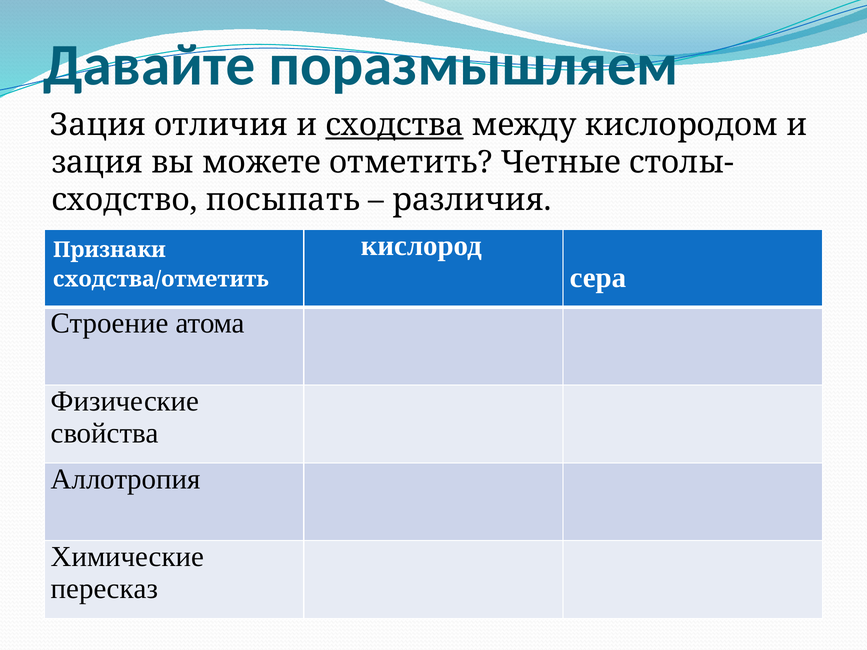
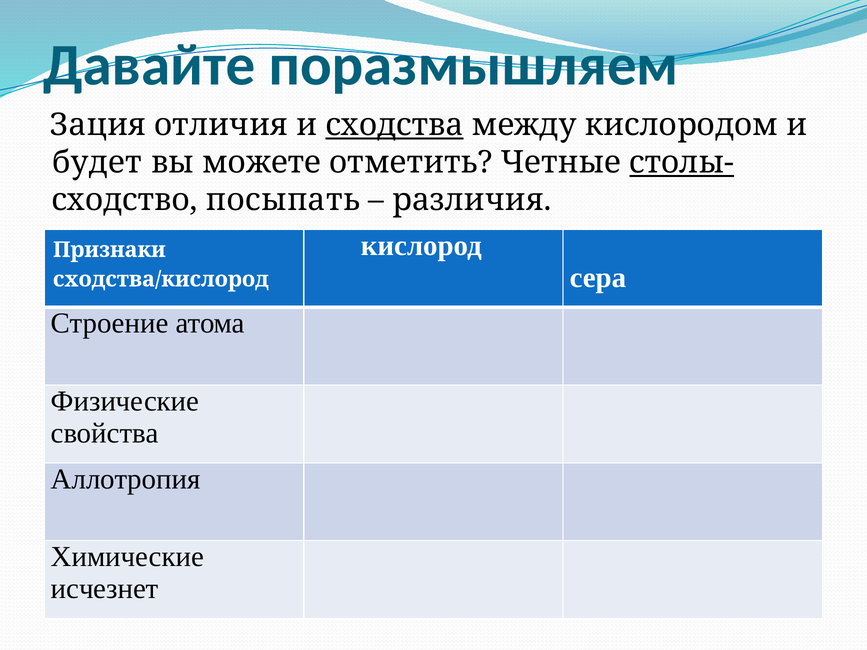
зация: зация -> будет (97, 163)
столы- underline: none -> present (682, 163)
сходства/отметить: сходства/отметить -> сходства/кислород (161, 279)
пересказ: пересказ -> исчезнет (105, 589)
